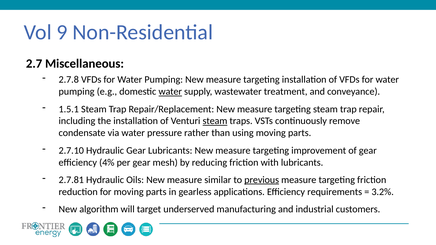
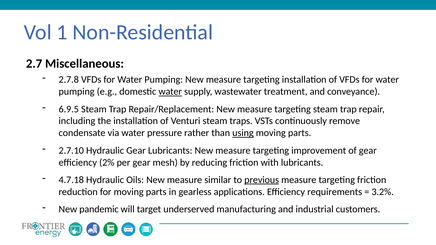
9: 9 -> 1 (62, 32)
1.5.1: 1.5.1 -> 6.9.5 (69, 109)
steam underline: present -> none (215, 121)
using underline: none -> present (243, 133)
4%: 4% -> 2% (107, 163)
2.7.81: 2.7.81 -> 4.7.18 (71, 180)
algorithm: algorithm -> pandemic (99, 209)
